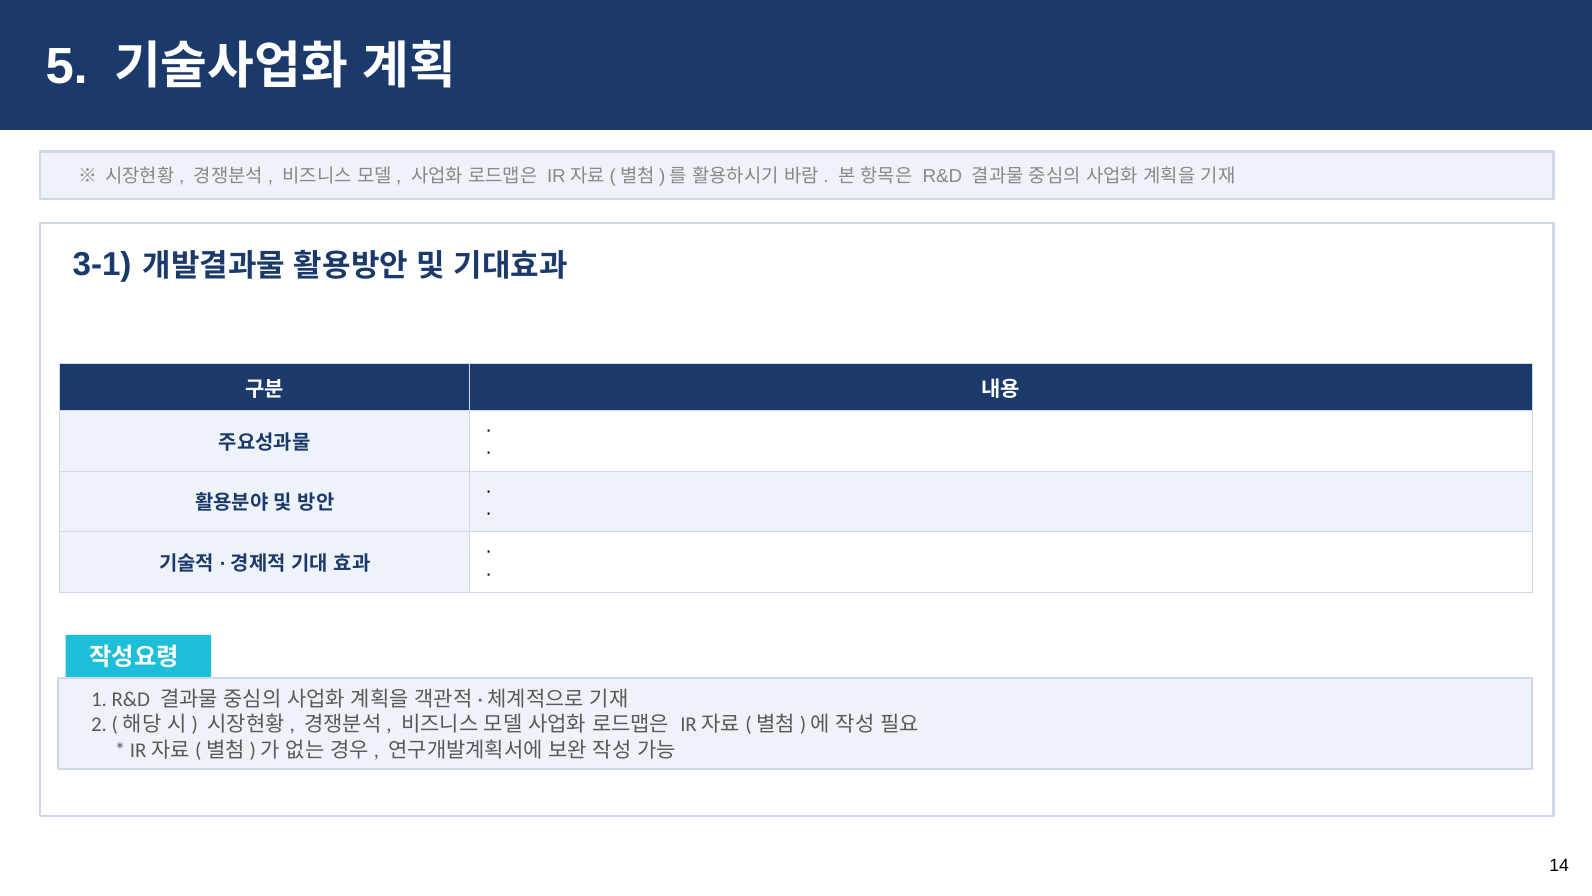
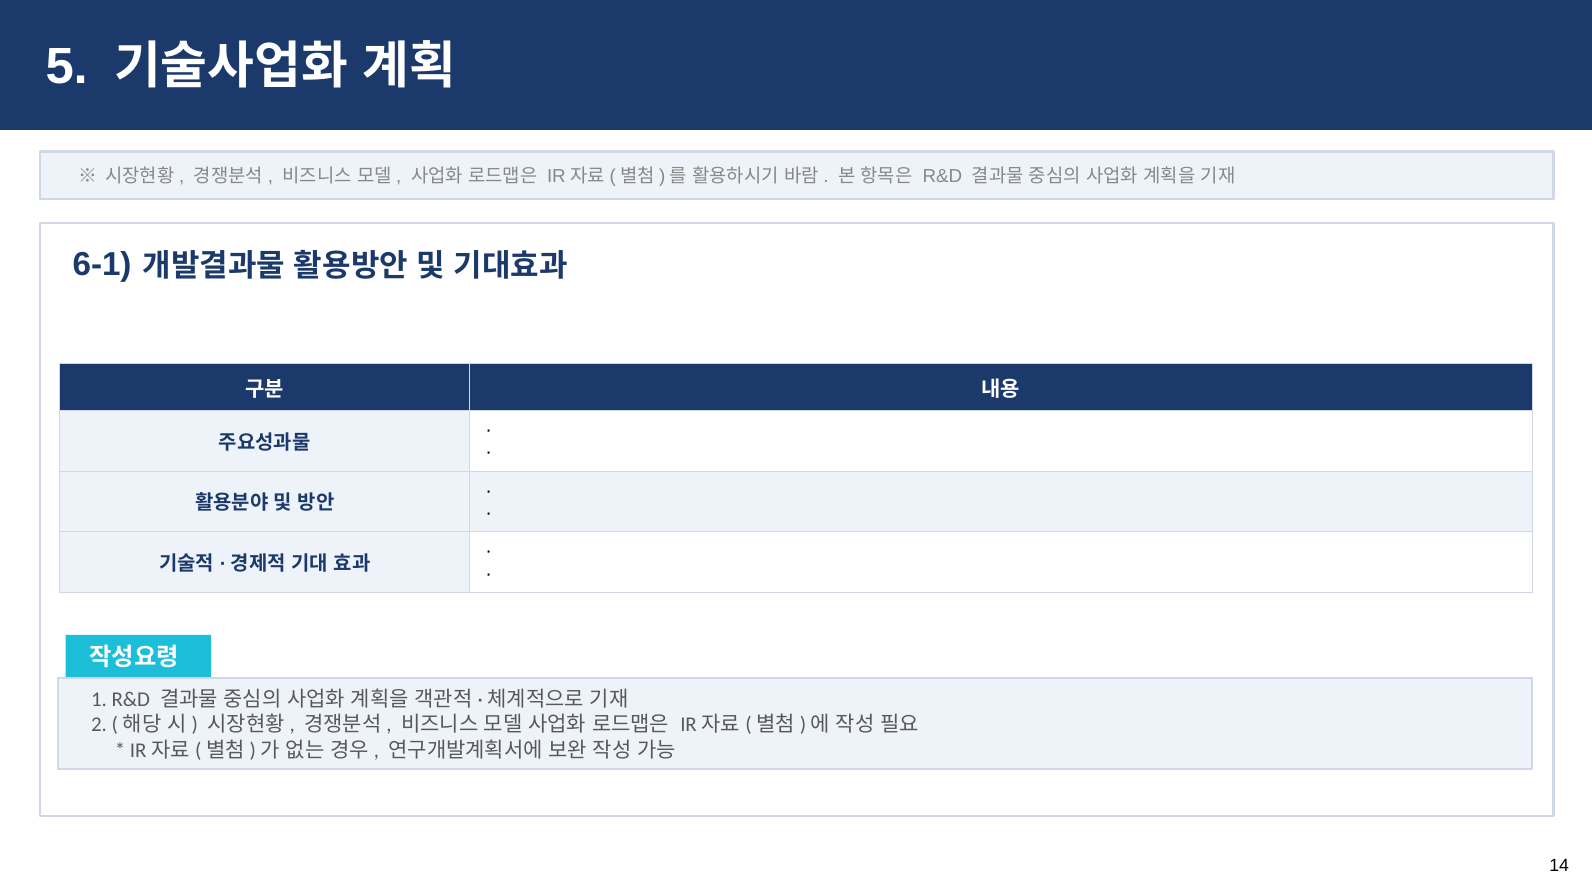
3-1: 3-1 -> 6-1 (102, 265)
